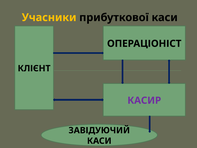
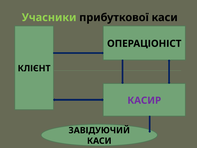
Учасники colour: yellow -> light green (49, 17)
